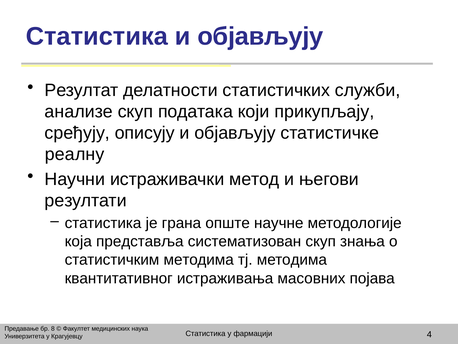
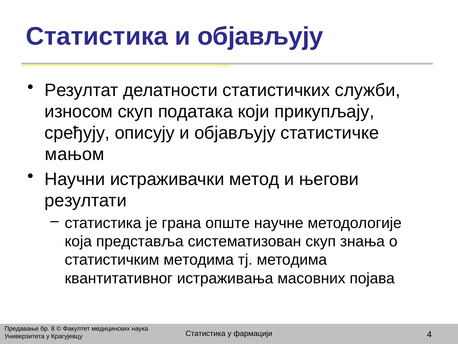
анализе: анализе -> износом (79, 111)
реалну: реалну -> мањом (75, 154)
